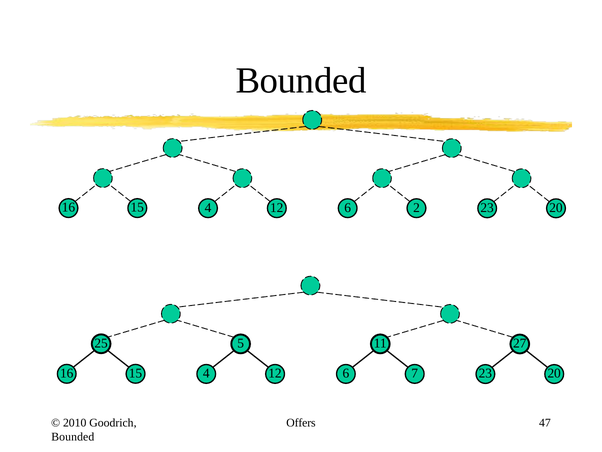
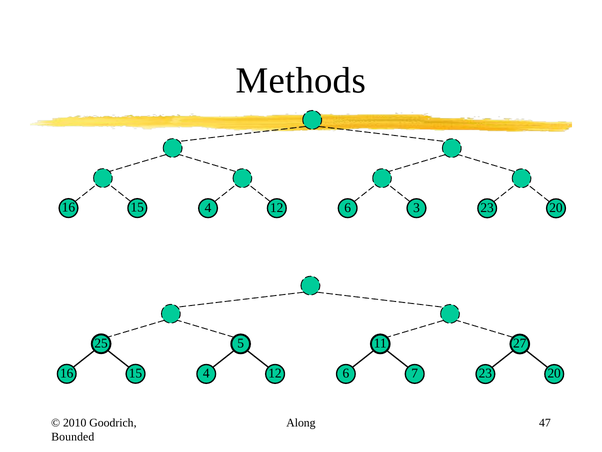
Bounded: Bounded -> Methods (301, 80)
2: 2 -> 3 (416, 207)
Offers: Offers -> Along (301, 422)
